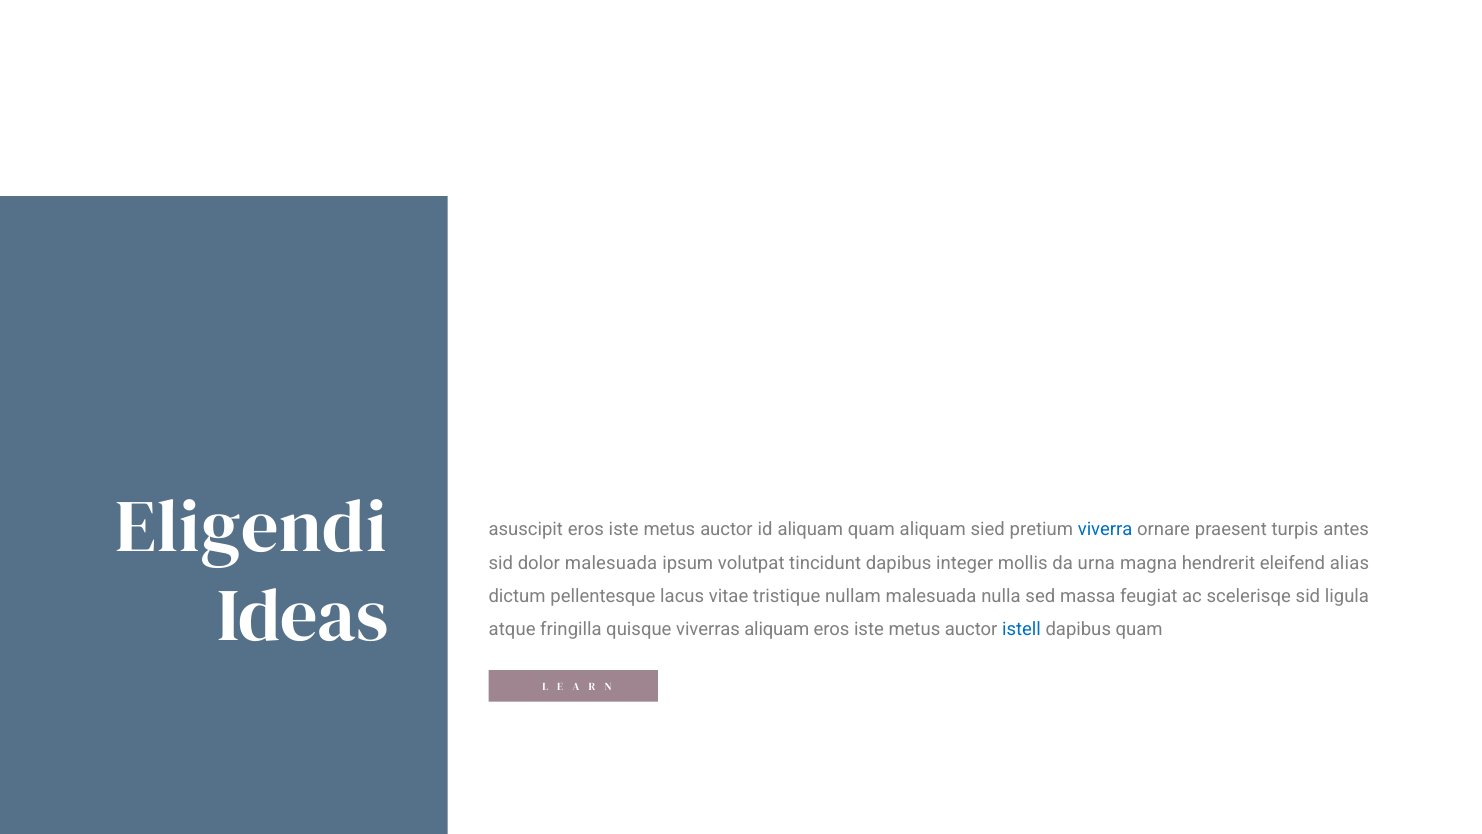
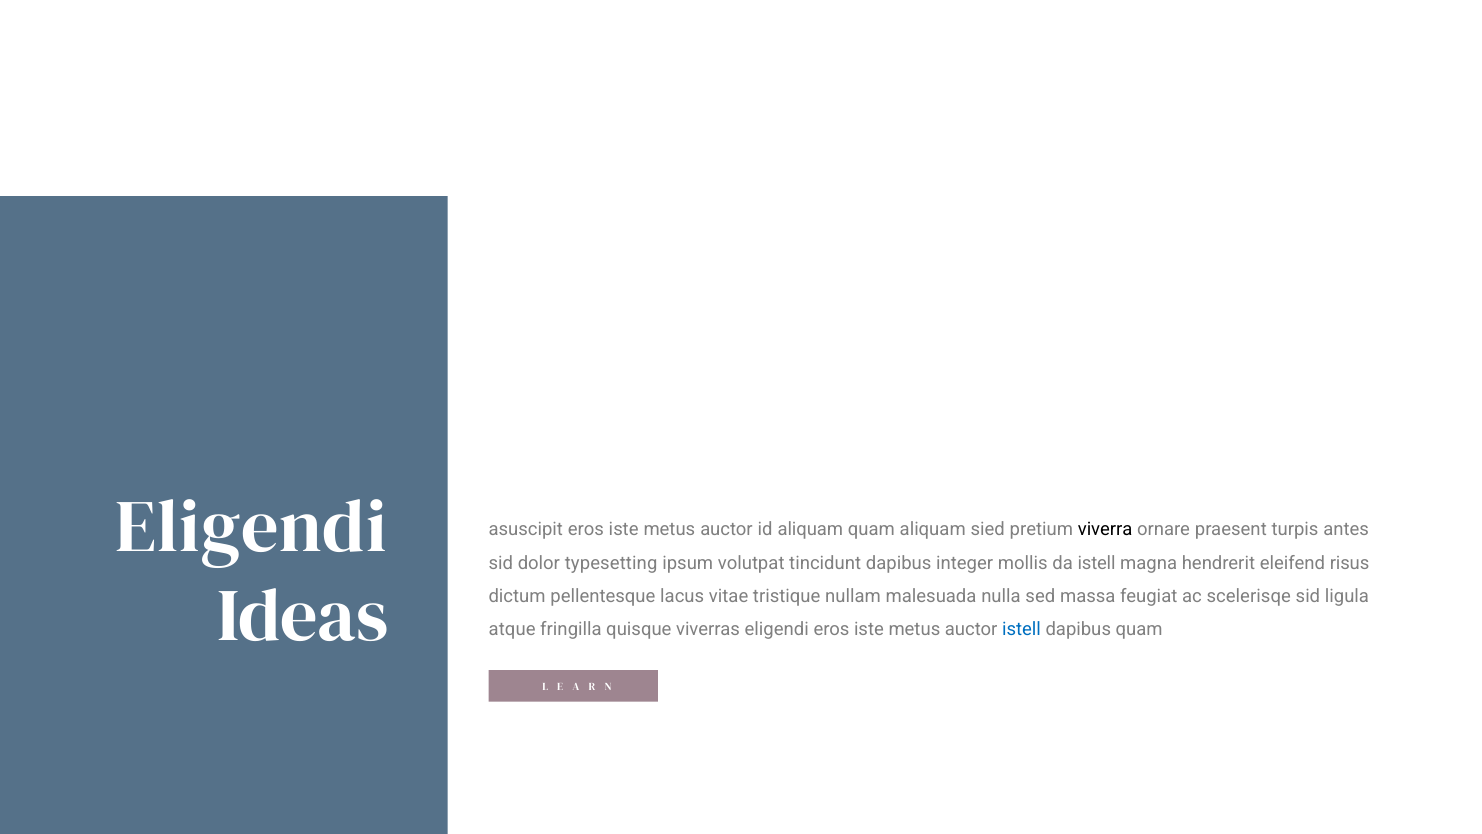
viverra colour: blue -> black (1105, 529)
dolor malesuada: malesuada -> typesetting (611, 563)
da urna: urna -> istell (1097, 563)
alias: alias -> risus (1350, 563)
viverras aliquam: aliquam -> eligendi (777, 629)
